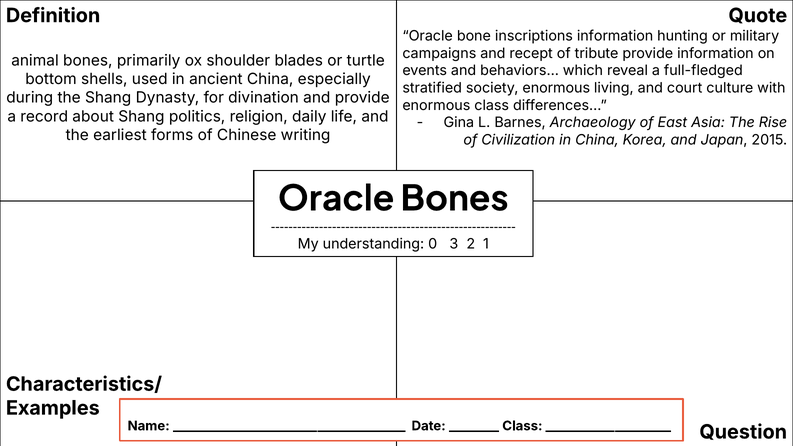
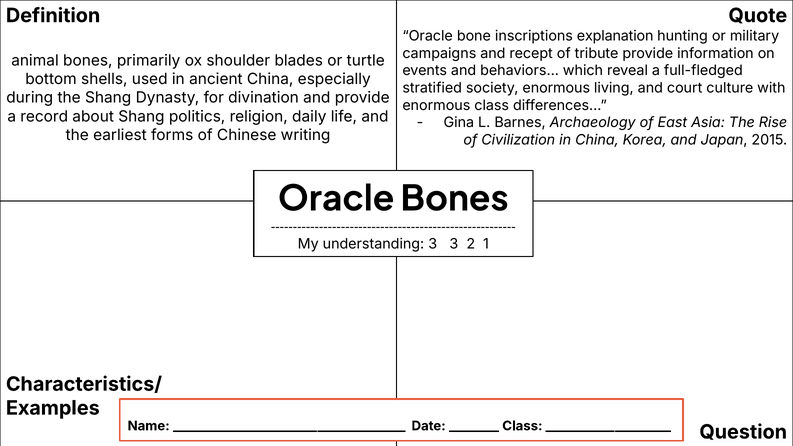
inscriptions information: information -> explanation (615, 36)
understanding 0: 0 -> 3 (433, 244)
